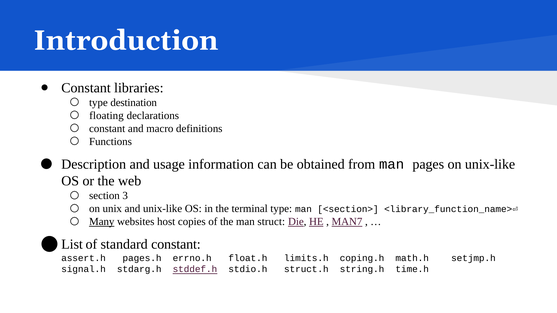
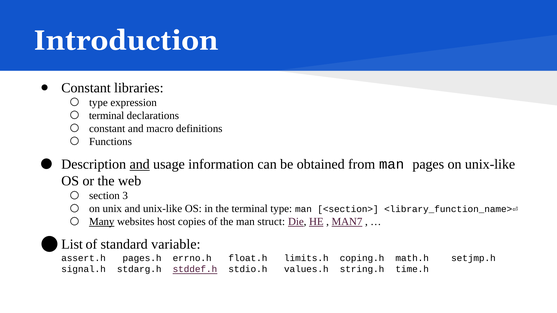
destination: destination -> expression (134, 103)
floating: floating -> terminal (107, 116)
and underline: none -> present (140, 164)
standard constant: constant -> variable (176, 245)
struct.h: struct.h -> values.h (306, 269)
